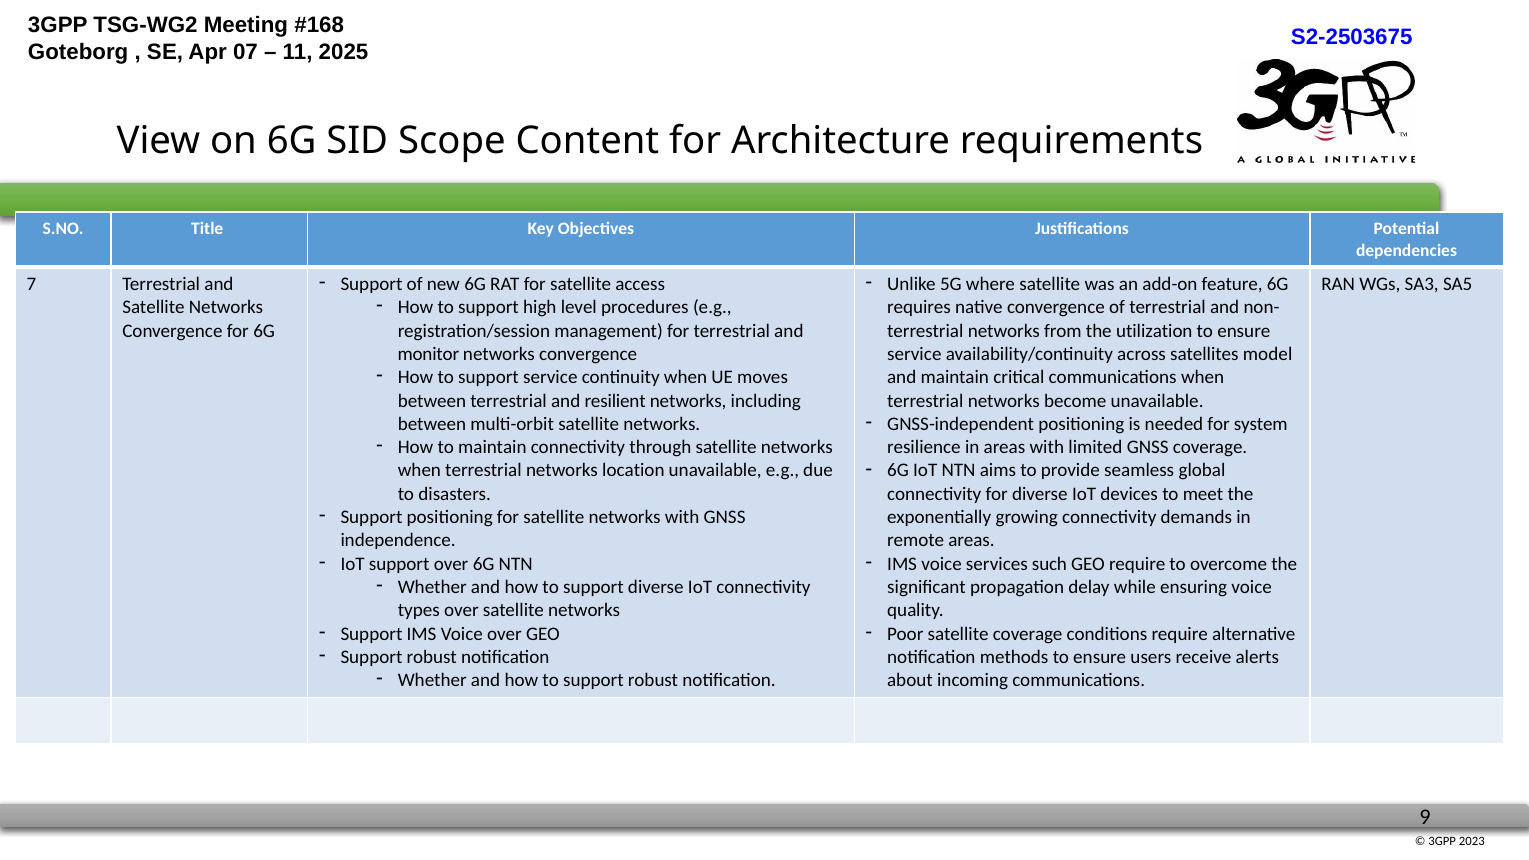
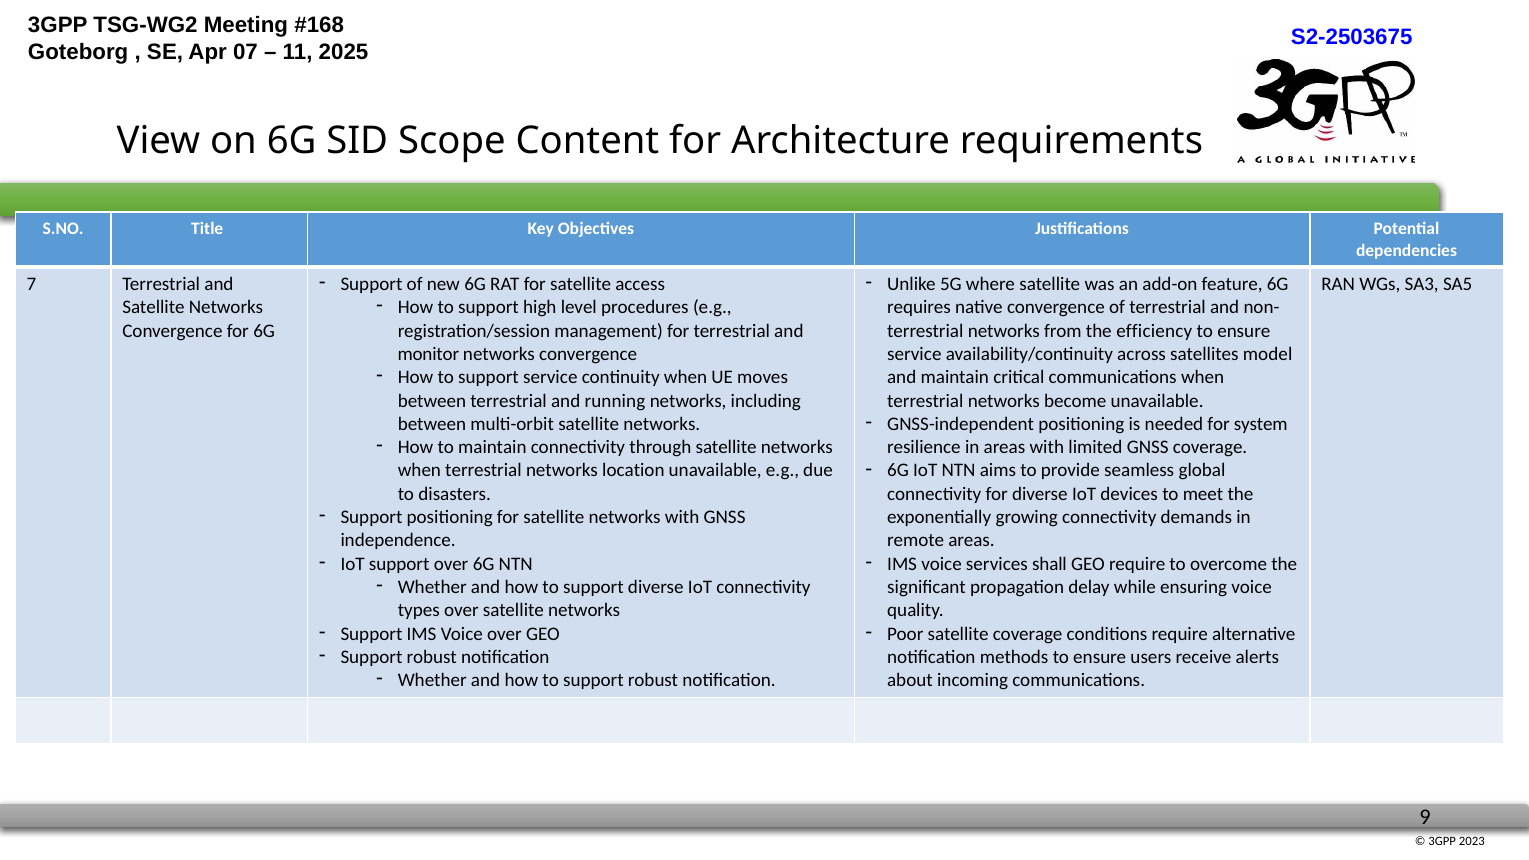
utilization: utilization -> efficiency (1154, 331)
resilient: resilient -> running (615, 401)
such: such -> shall (1049, 564)
